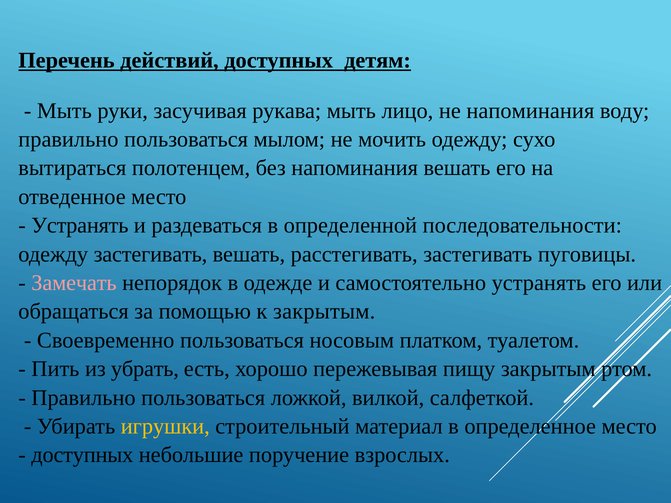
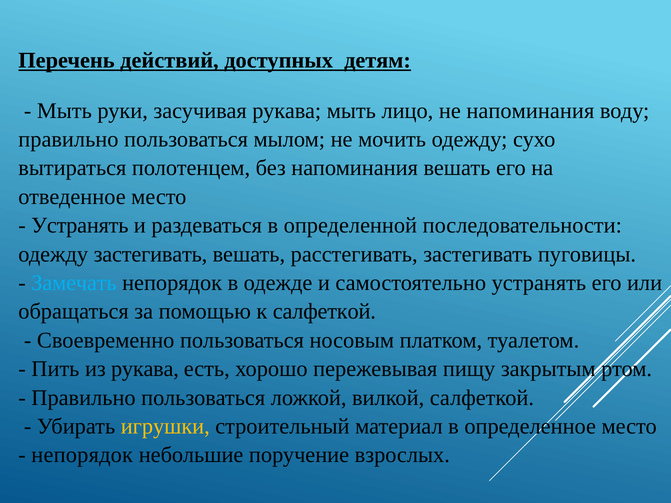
Замечать colour: pink -> light blue (74, 283)
к закрытым: закрытым -> салфеткой (324, 312)
из убрать: убрать -> рукава (145, 369)
доступных: доступных -> непорядок (82, 455)
